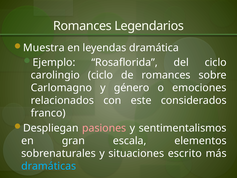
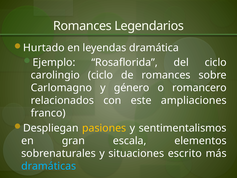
Muestra: Muestra -> Hurtado (44, 48)
emociones: emociones -> romancero (199, 88)
considerados: considerados -> ampliaciones (194, 100)
pasiones colour: pink -> yellow (104, 128)
